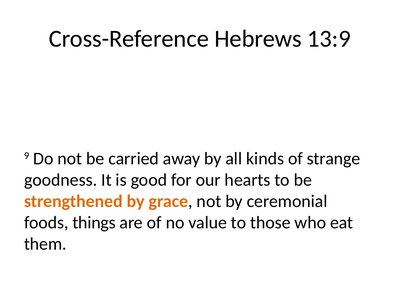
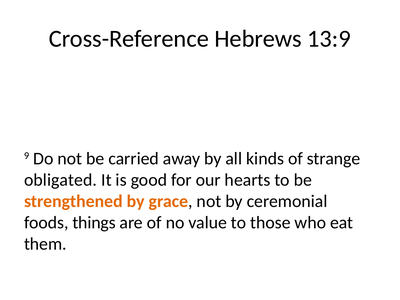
goodness: goodness -> obligated (61, 180)
